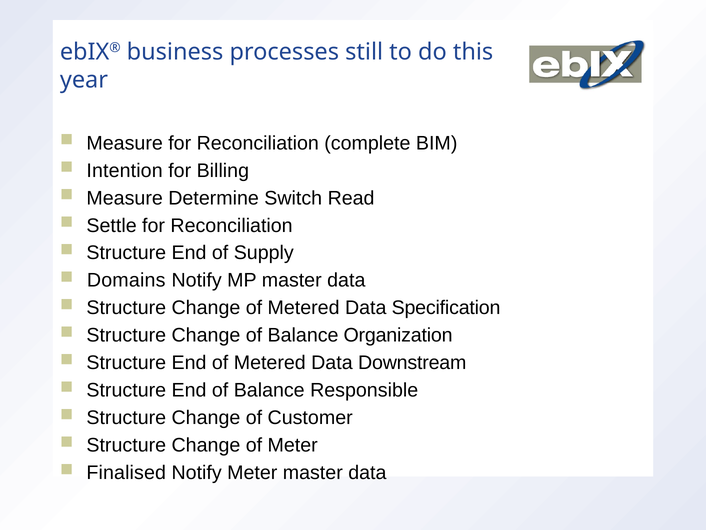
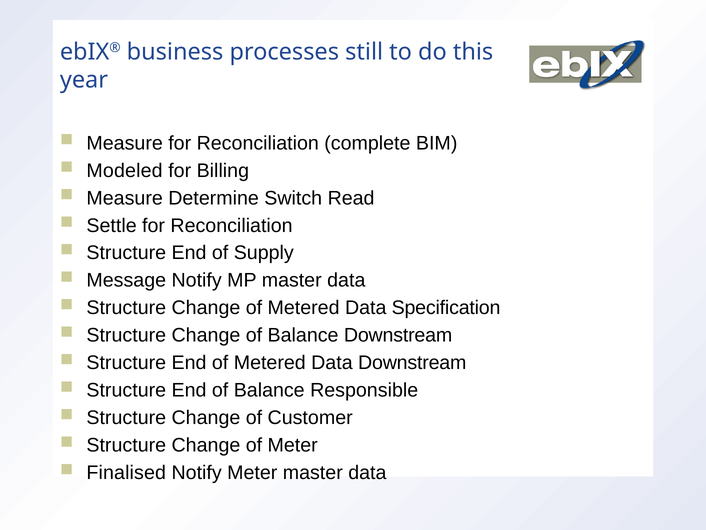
Intention: Intention -> Modeled (125, 170)
Domains: Domains -> Message (126, 280)
Balance Organization: Organization -> Downstream (398, 335)
